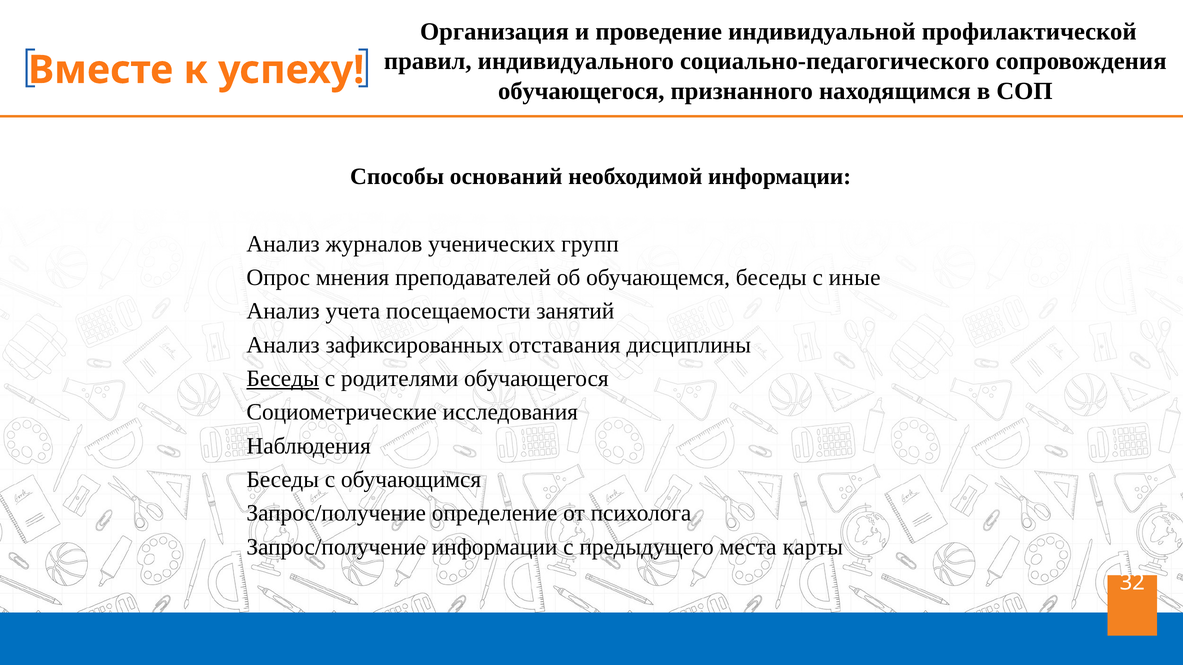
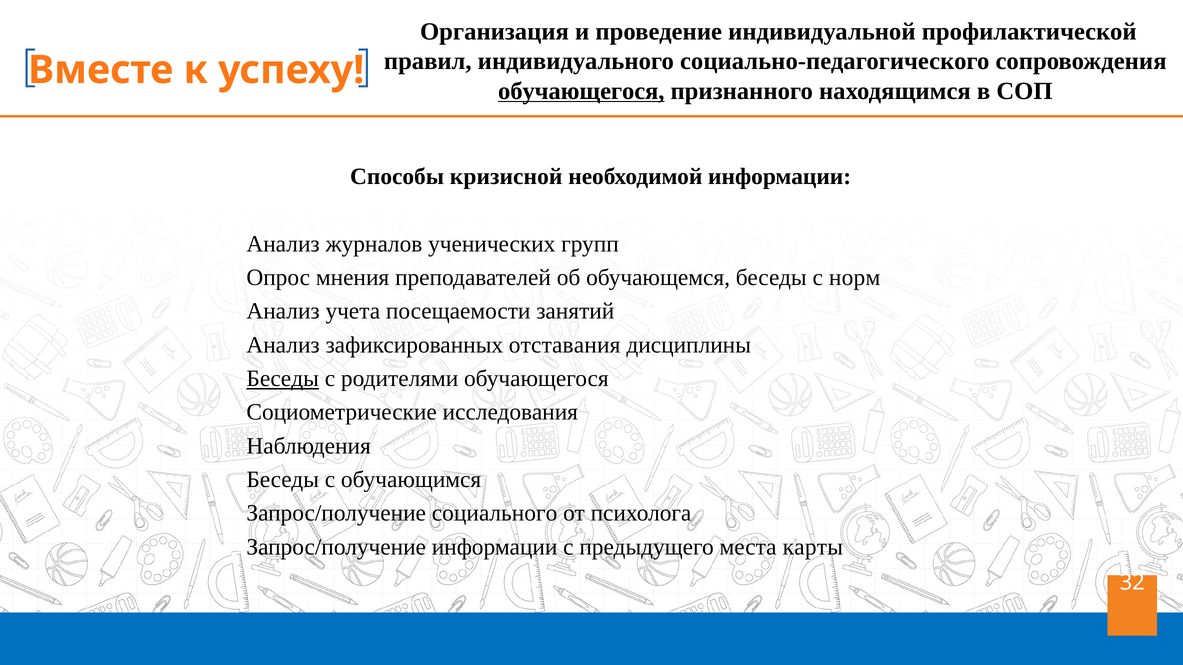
обучающегося underline: none -> present (581, 91)
оснований: оснований -> кризисной (506, 177)
иные: иные -> норм (855, 278)
определение: определение -> социального (495, 513)
